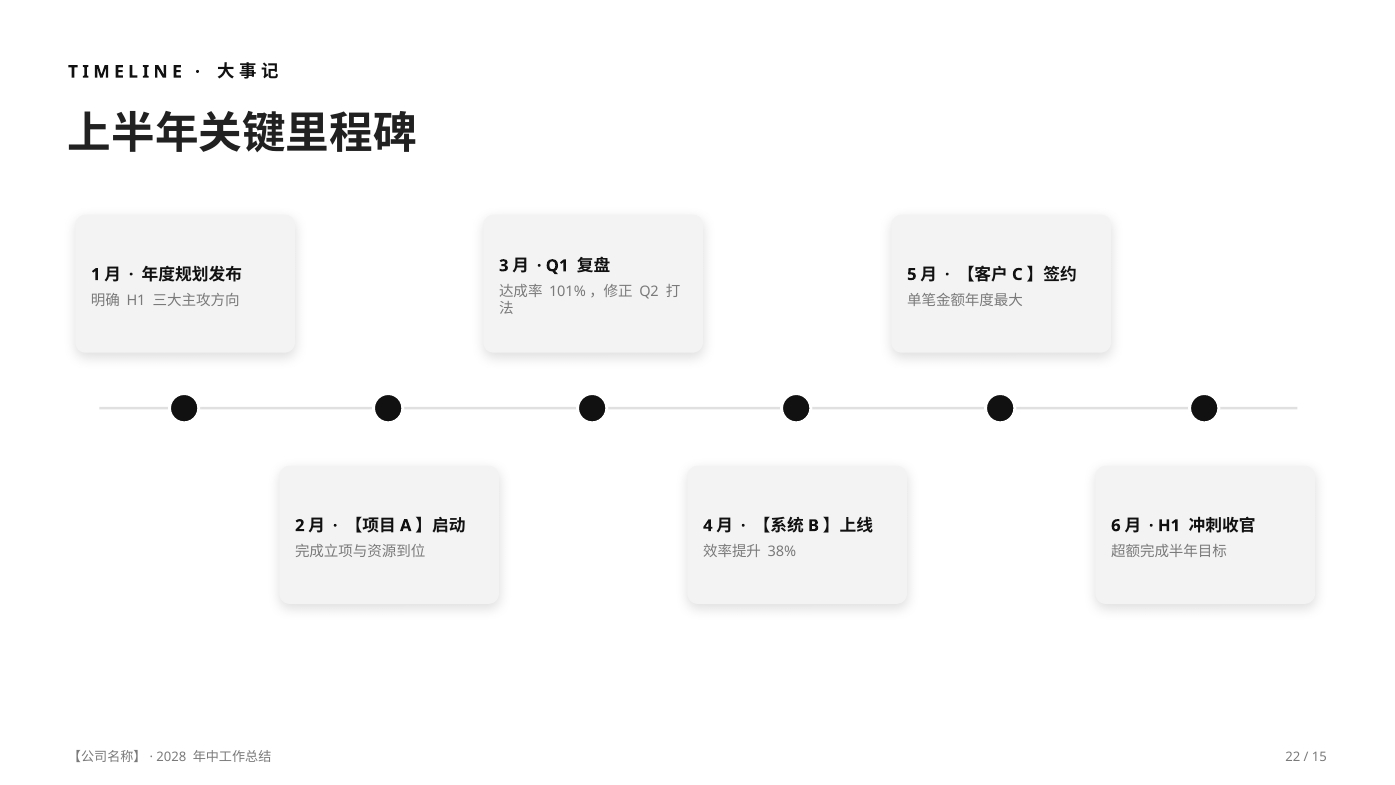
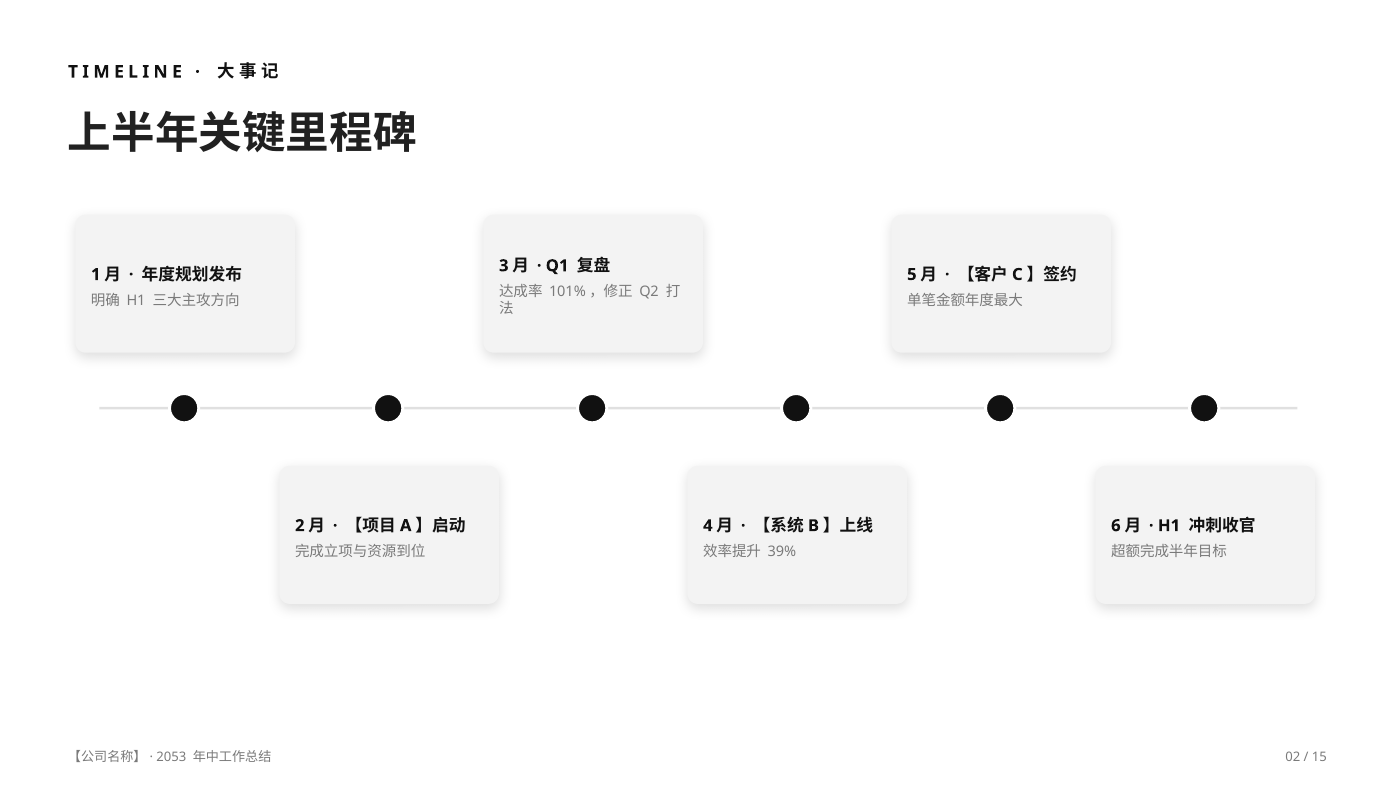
38%: 38% -> 39% (782, 551)
2028: 2028 -> 2053 (171, 757)
22: 22 -> 02 (1293, 757)
